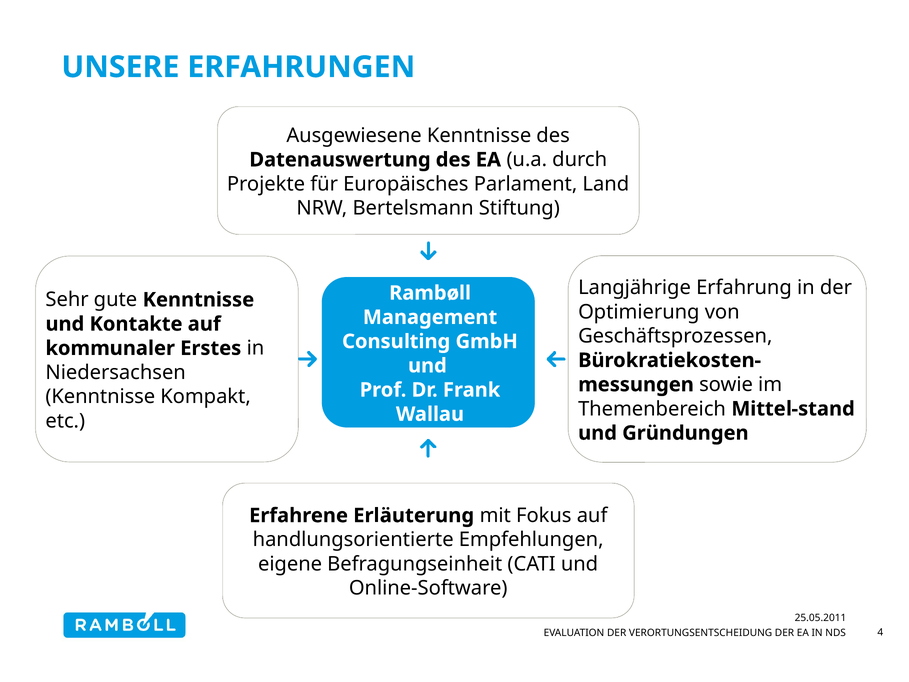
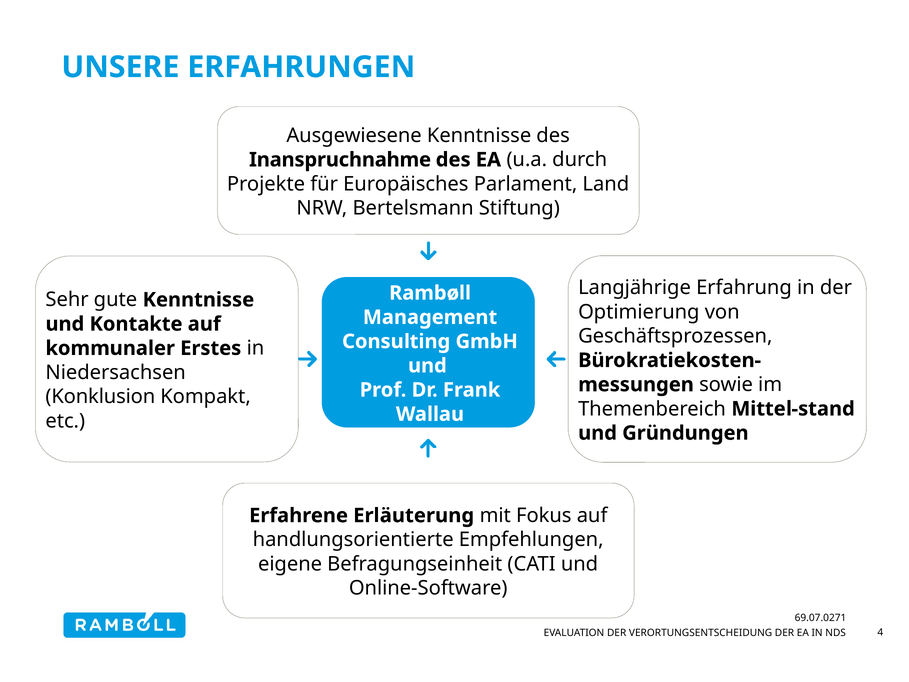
Datenauswertung: Datenauswertung -> Inanspruchnahme (340, 160)
Kenntnisse: Kenntnisse -> Konklusion (100, 397)
25.05.2011: 25.05.2011 -> 69.07.0271 (821, 618)
